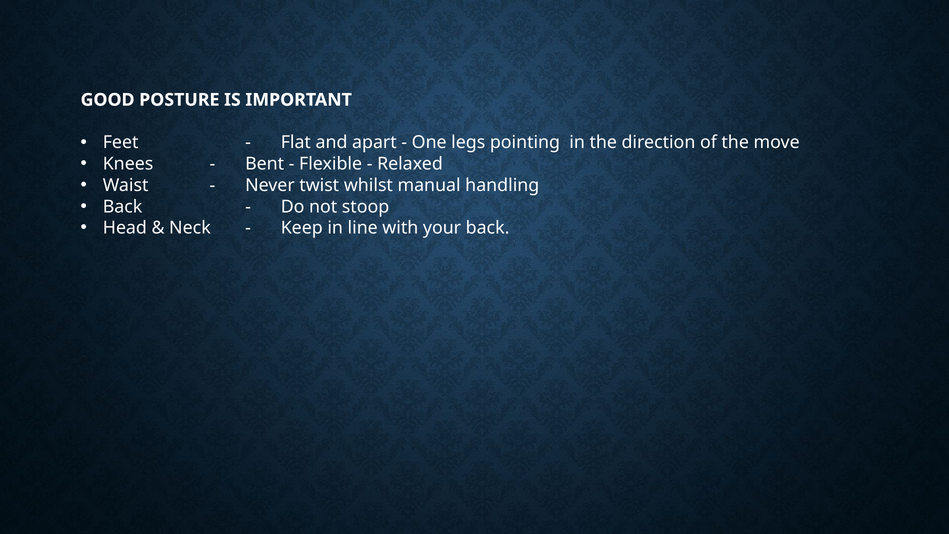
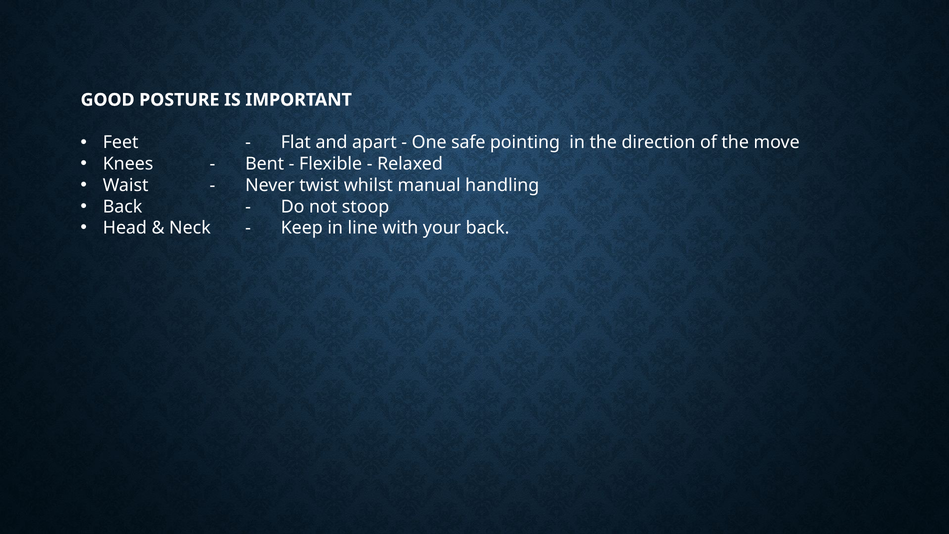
legs: legs -> safe (468, 143)
